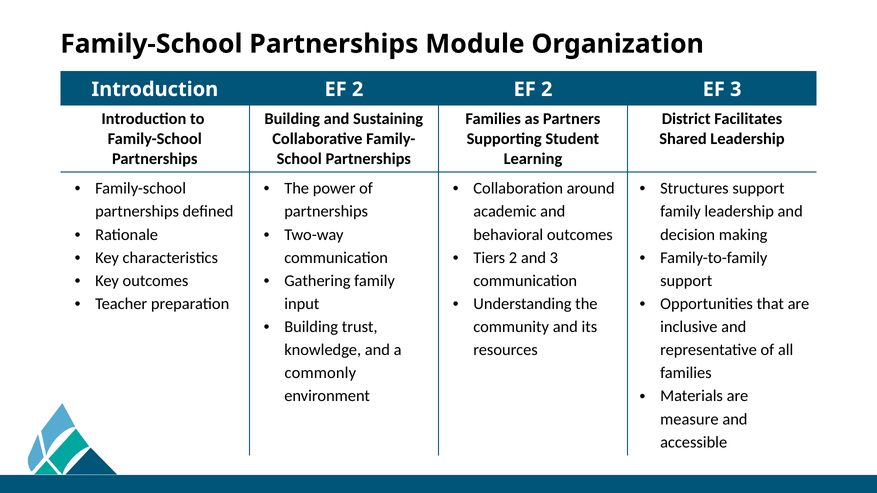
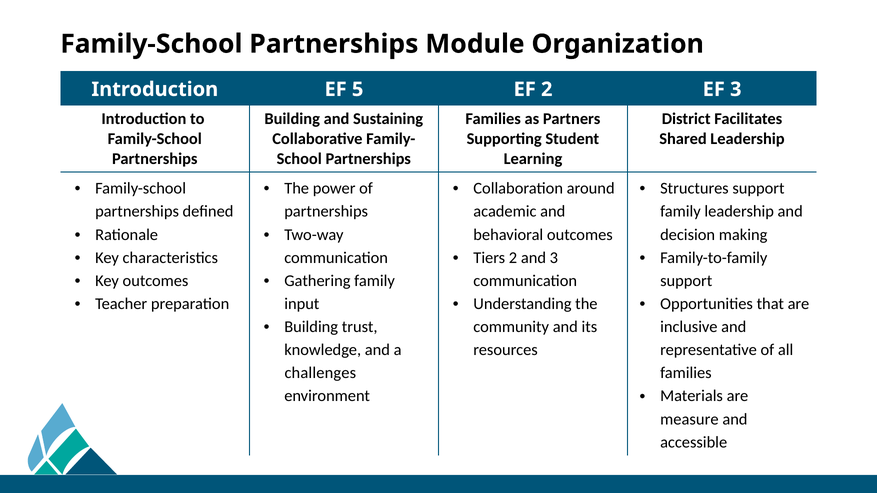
Introduction EF 2: 2 -> 5 (358, 89)
commonly: commonly -> challenges (320, 373)
